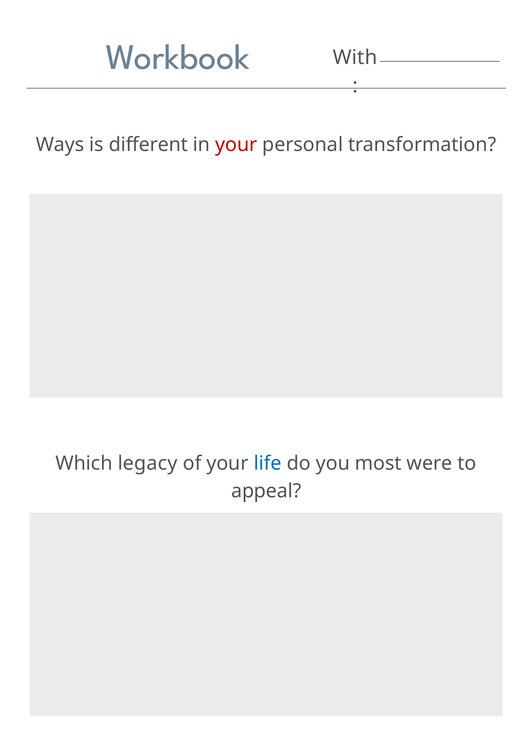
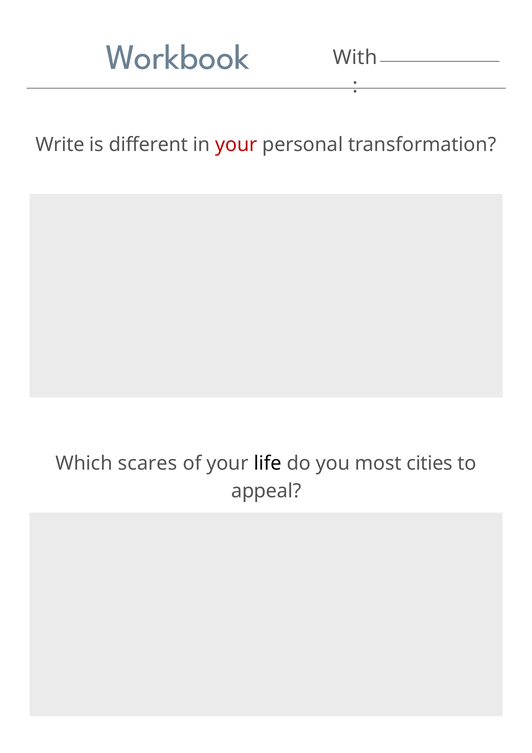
Ways: Ways -> Write (60, 145)
legacy: legacy -> scares (148, 463)
life colour: blue -> black (268, 463)
were: were -> cities (430, 463)
